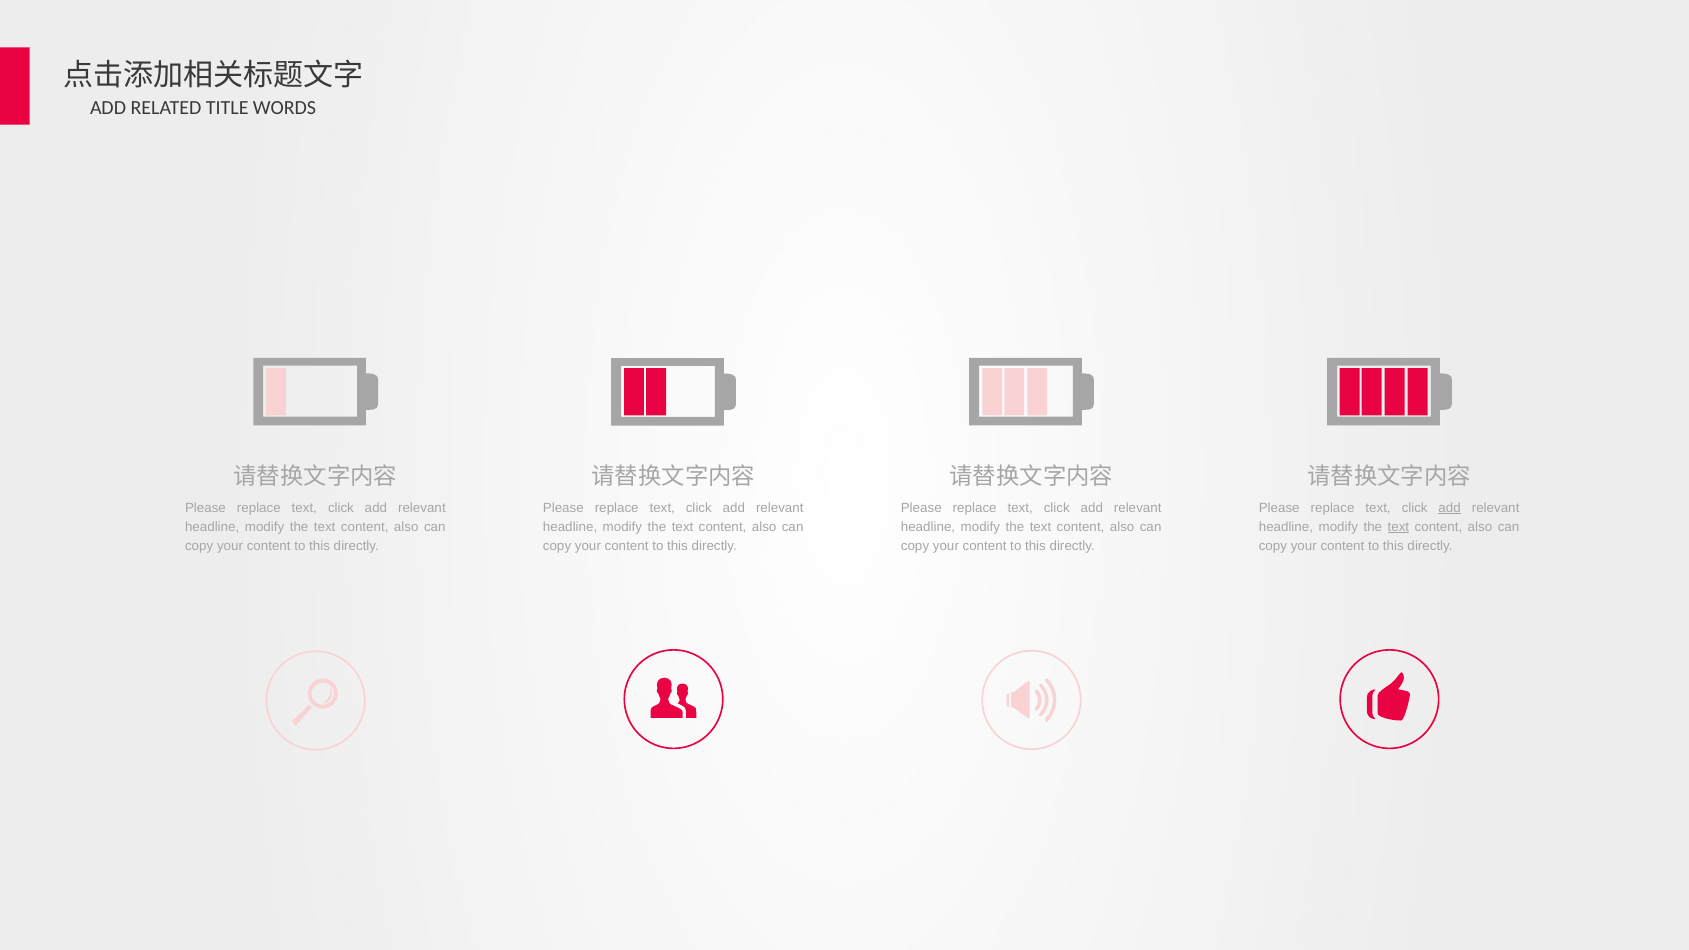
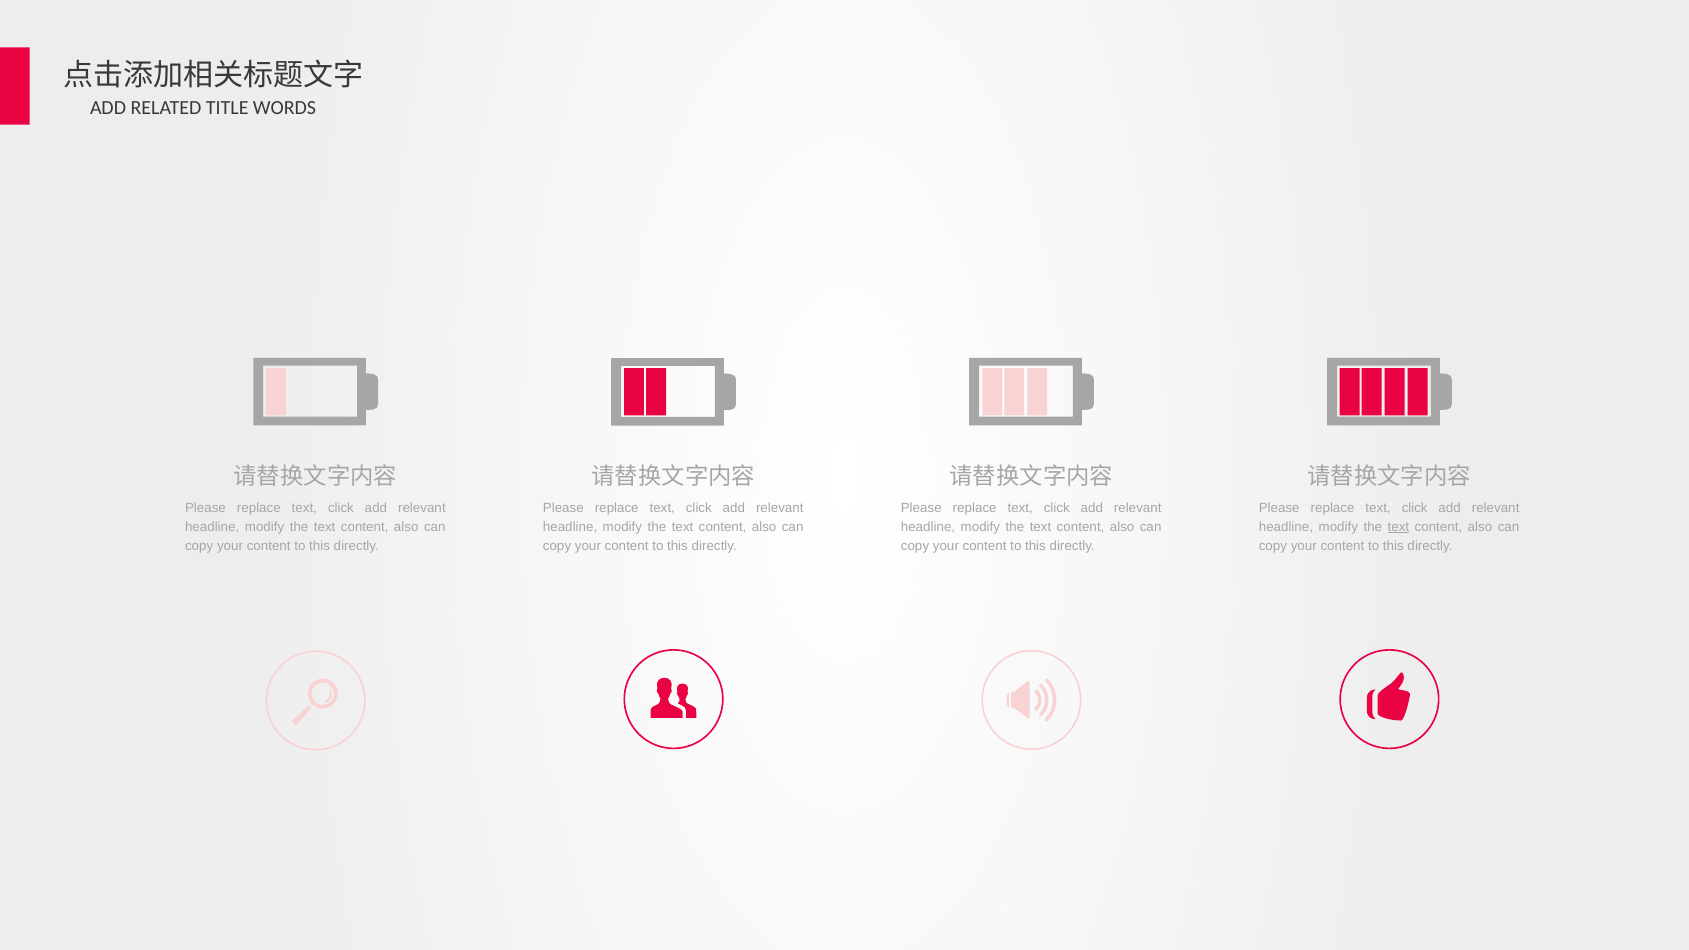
add underline: present -> none (1450, 508)
